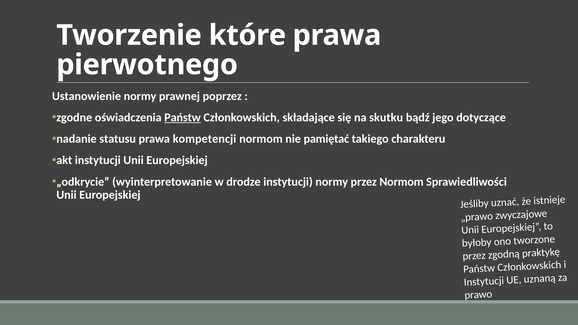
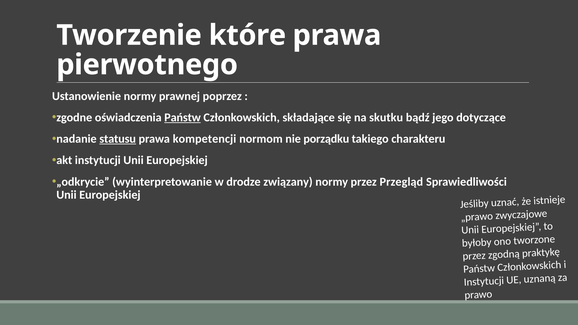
statusu underline: none -> present (118, 139)
pamiętać: pamiętać -> porządku (326, 139)
drodze instytucji: instytucji -> związany (288, 182)
przez Normom: Normom -> Przegląd (401, 182)
